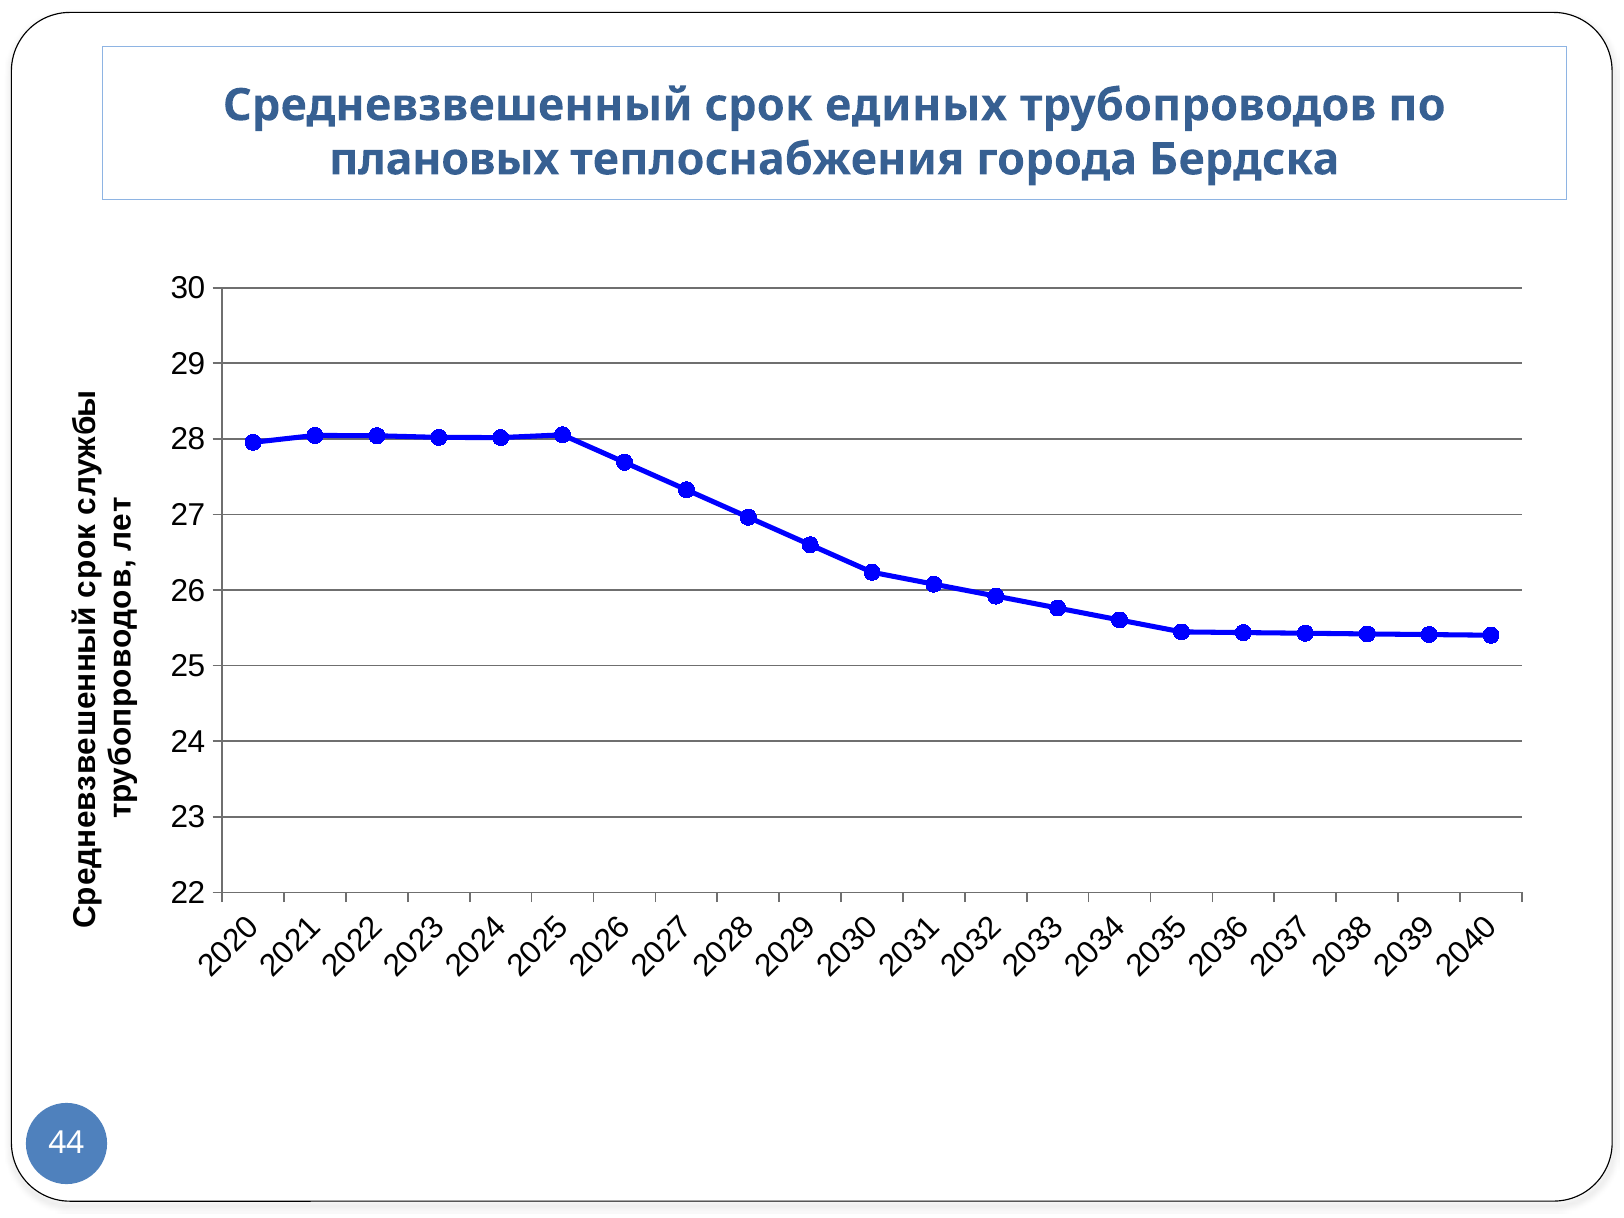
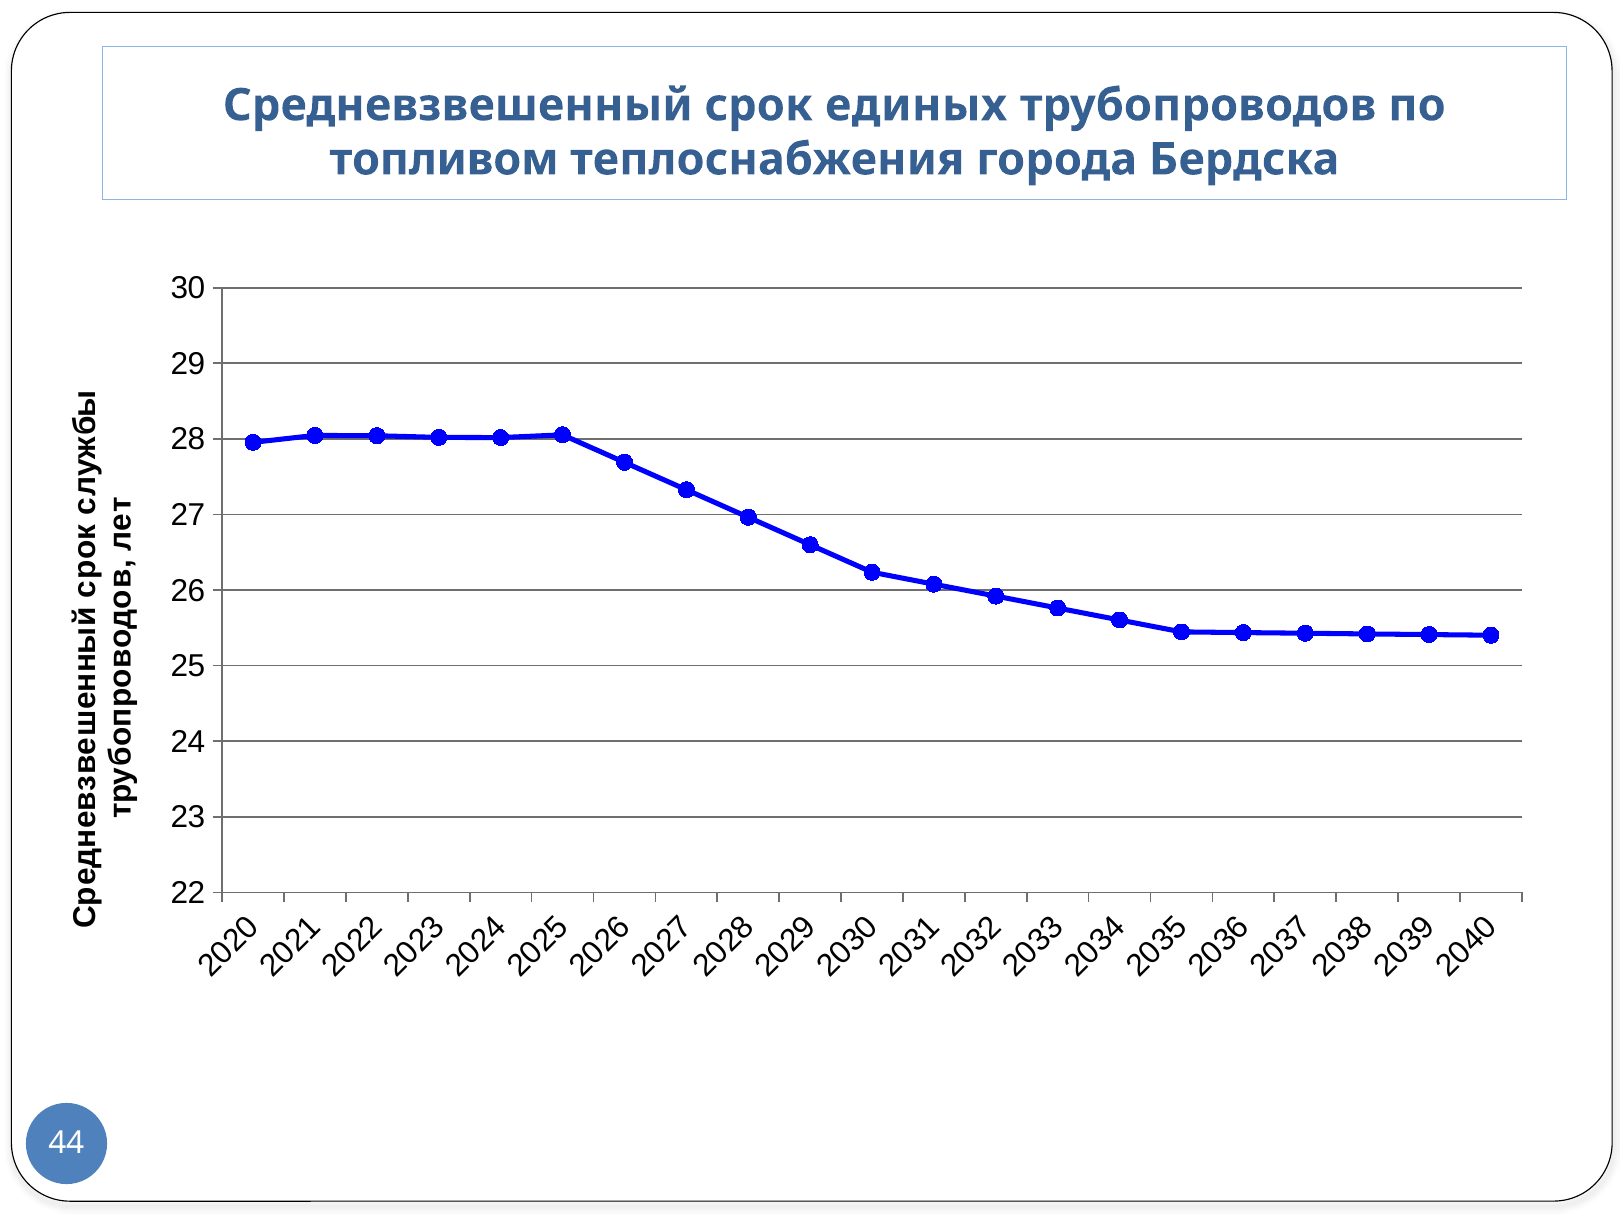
плановых: плановых -> топливом (444, 160)
